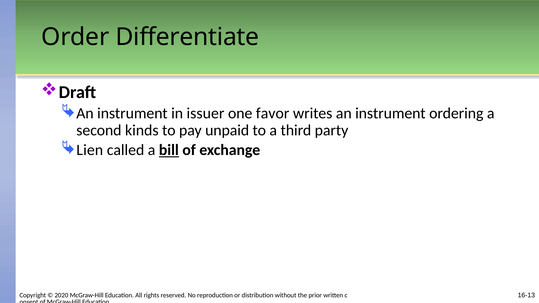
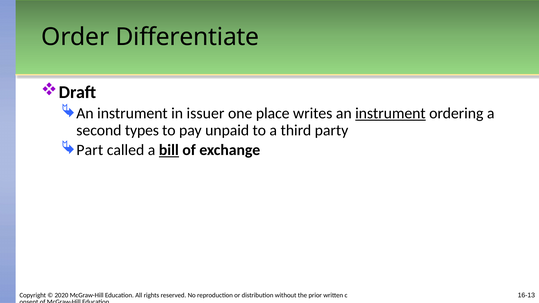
favor: favor -> place (273, 113)
instrument underline: none -> present (390, 113)
kinds: kinds -> types (142, 130)
Lien: Lien -> Part (90, 150)
